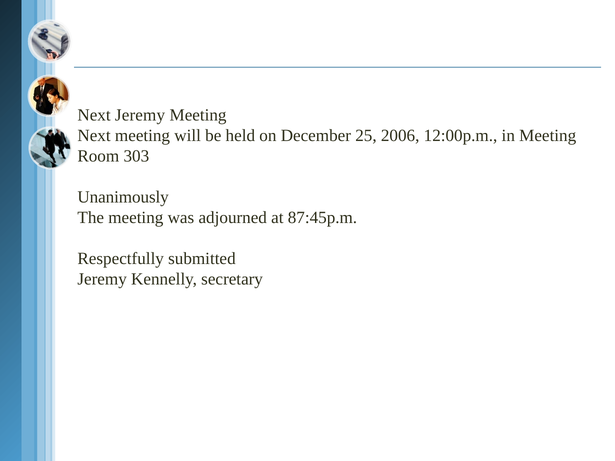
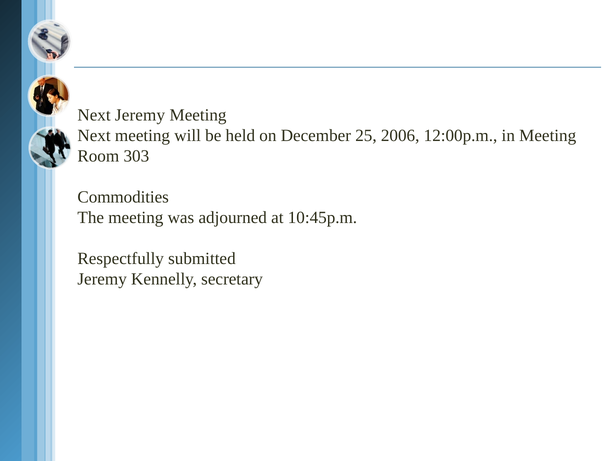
Unanimously: Unanimously -> Commodities (123, 197)
87:45p.m: 87:45p.m -> 10:45p.m (322, 218)
